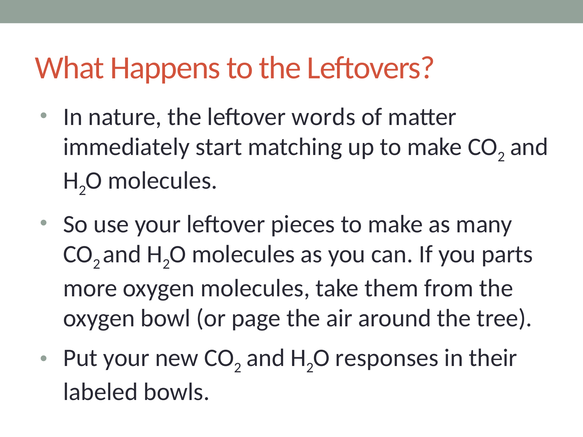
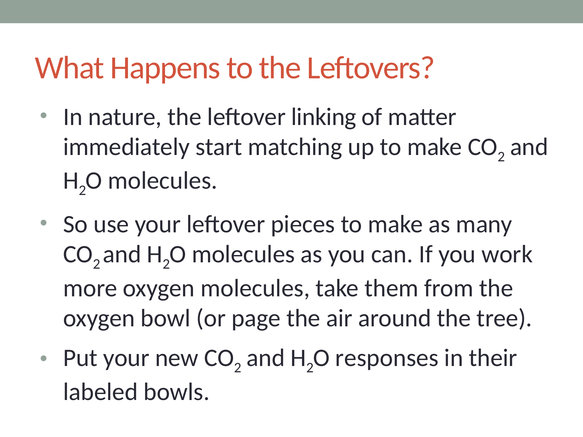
words: words -> linking (324, 117)
parts: parts -> work (507, 254)
